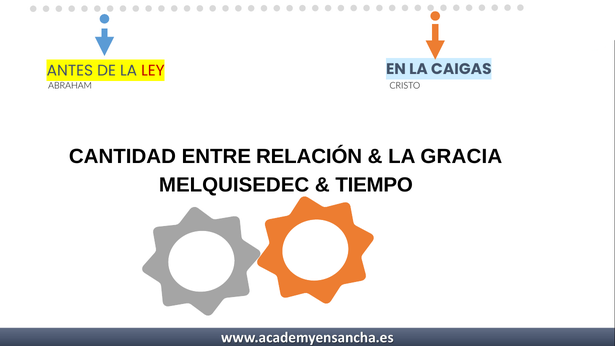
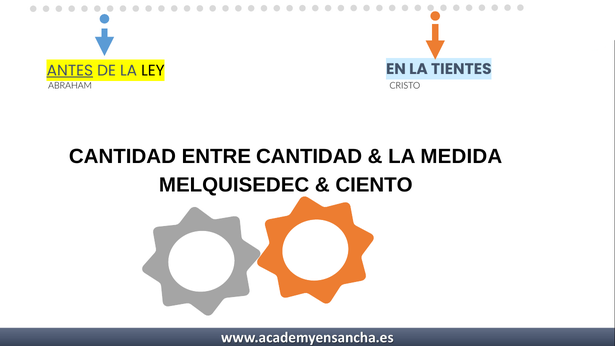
CAIGAS: CAIGAS -> TIENTES (461, 69)
ANTES underline: none -> present (70, 71)
LEY colour: red -> black (153, 71)
ENTRE RELACIÓN: RELACIÓN -> CANTIDAD (309, 156)
GRACIA: GRACIA -> MEDIDA (461, 156)
TIEMPO: TIEMPO -> CIENTO (374, 185)
